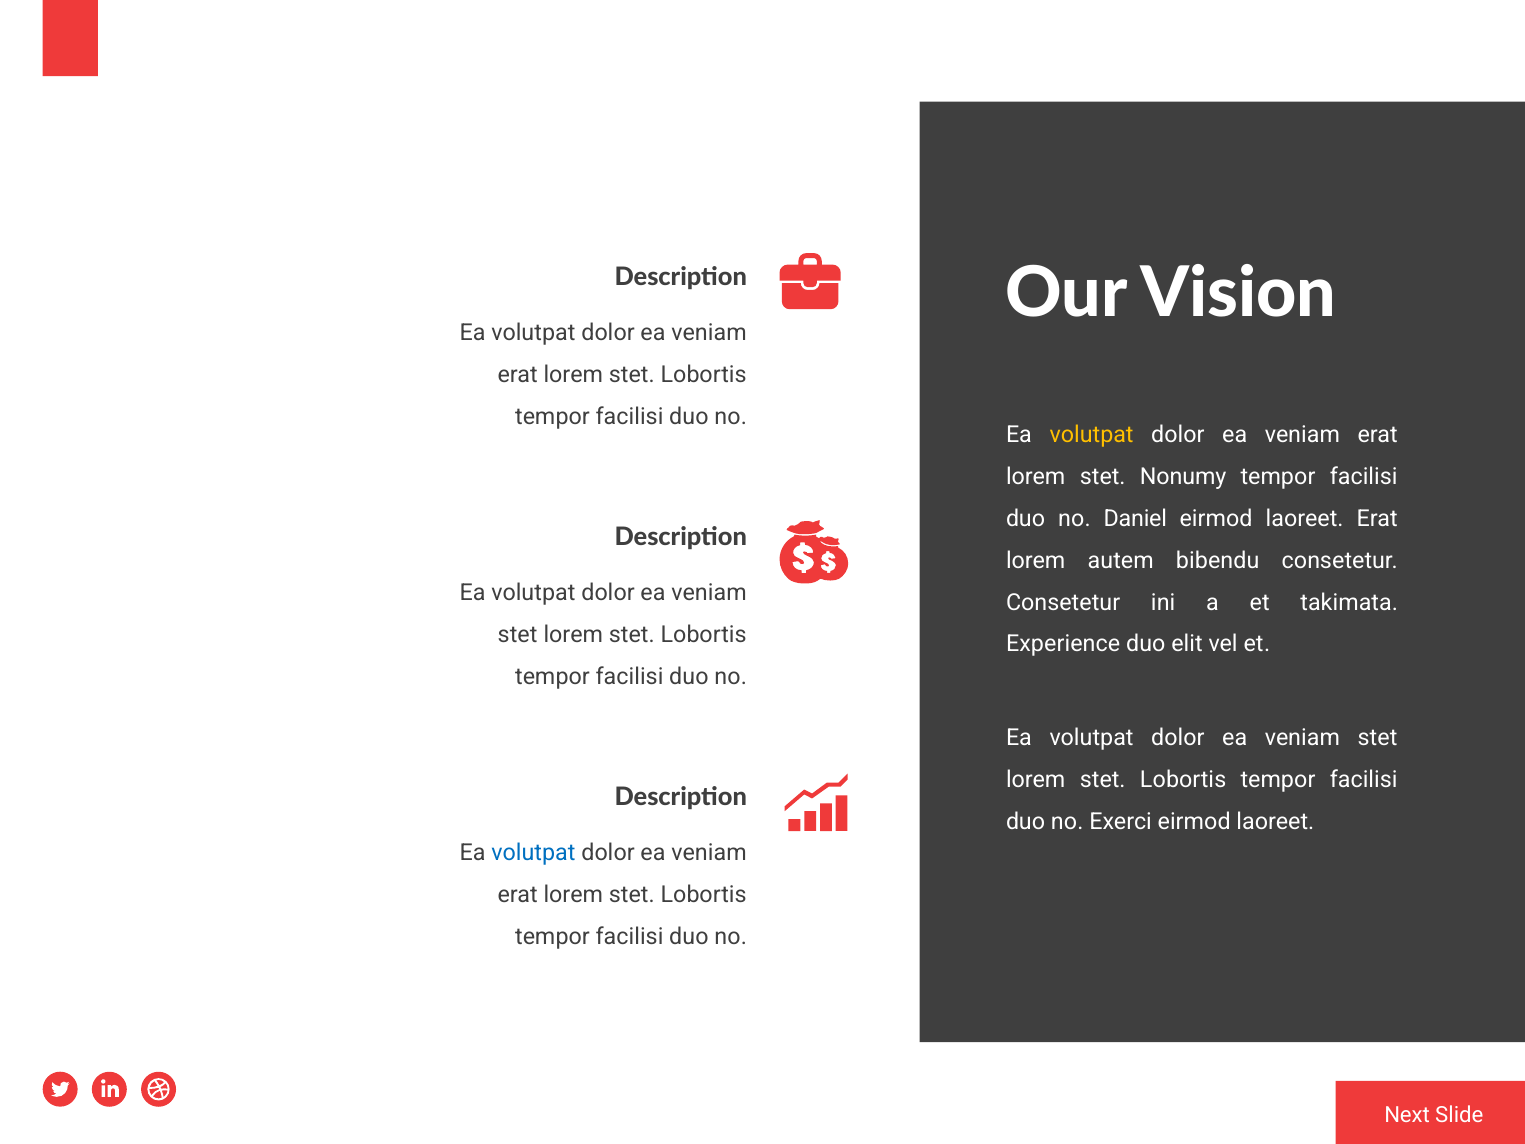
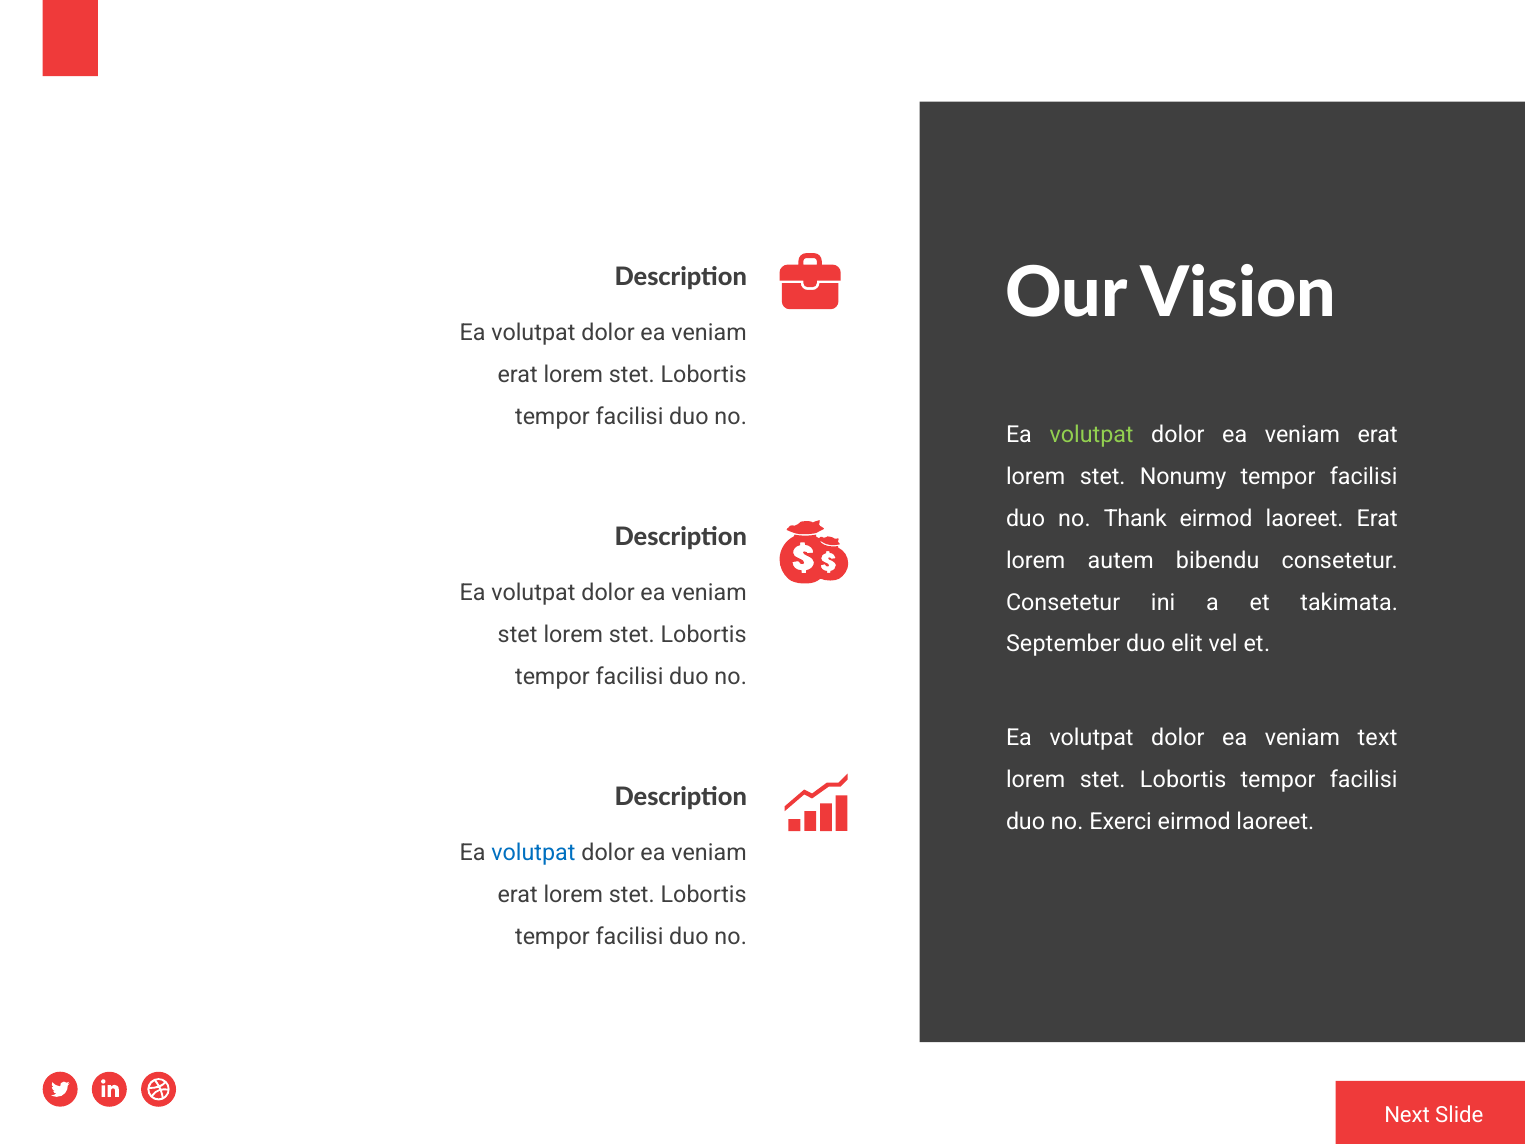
volutpat colour: yellow -> light green (1092, 434)
Daniel: Daniel -> Thank (1135, 518)
Experience: Experience -> September (1063, 644)
stet: stet -> text (1378, 738)
